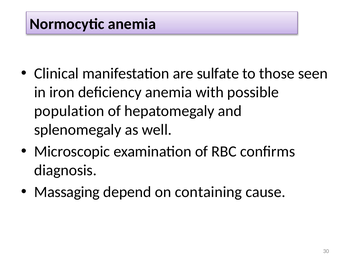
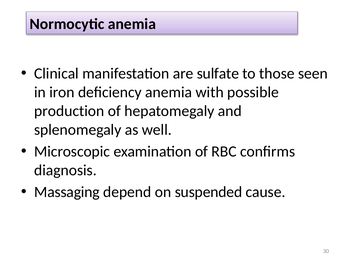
population: population -> production (69, 111)
containing: containing -> suspended (209, 192)
